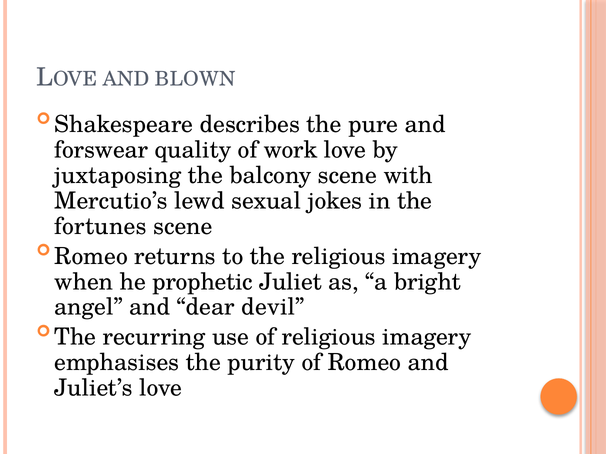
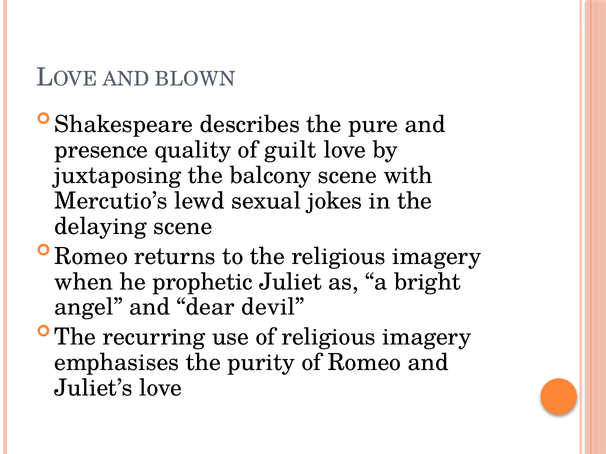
forswear: forswear -> presence (101, 150)
work: work -> guilt (290, 150)
fortunes: fortunes -> delaying (101, 227)
